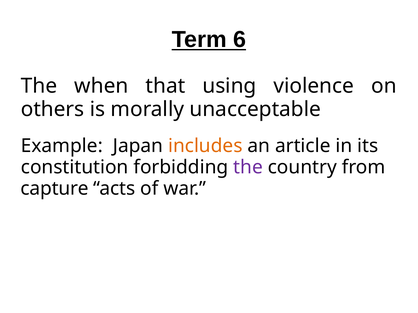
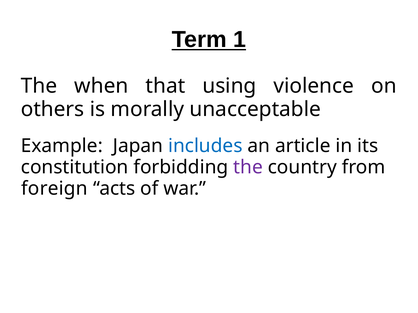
6: 6 -> 1 (240, 40)
includes colour: orange -> blue (205, 146)
capture: capture -> foreign (54, 189)
